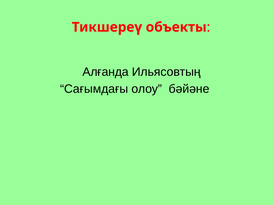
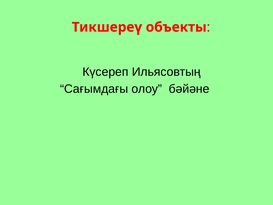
Алғанда: Алғанда -> Күсереп (105, 72)
